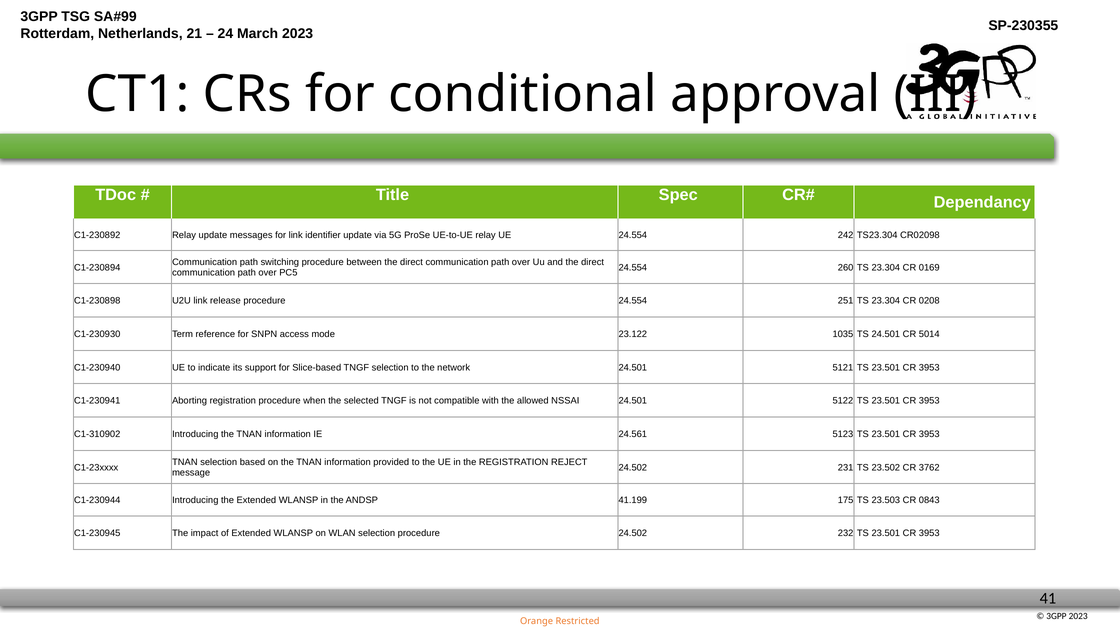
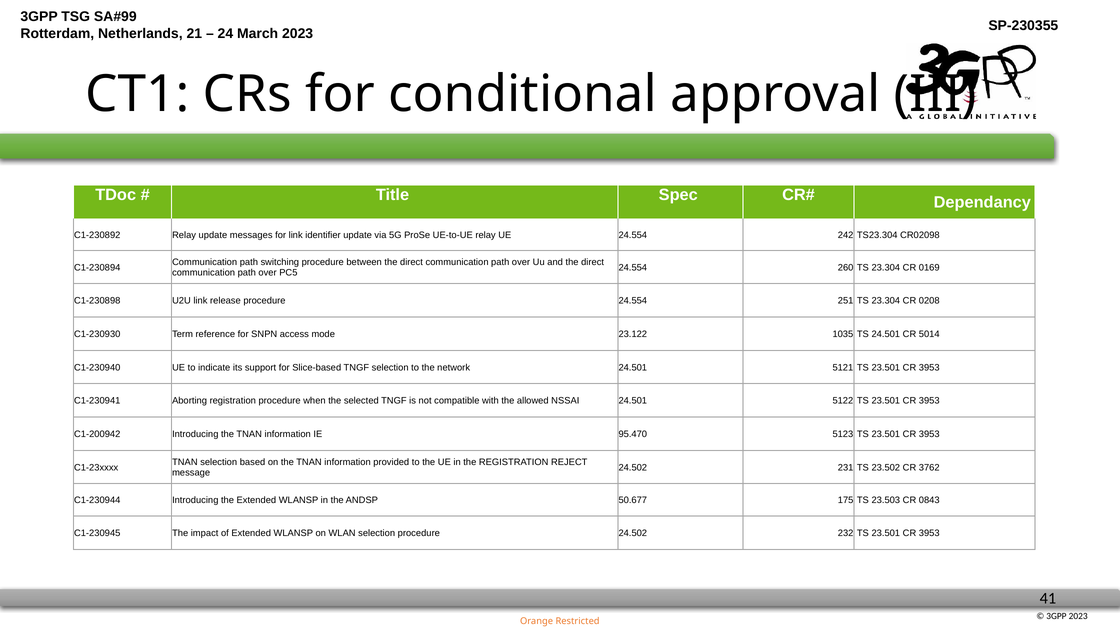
C1-310902: C1-310902 -> C1-200942 (97, 434)
24.561: 24.561 -> 95.470 (633, 434)
41.199: 41.199 -> 50.677 (633, 500)
